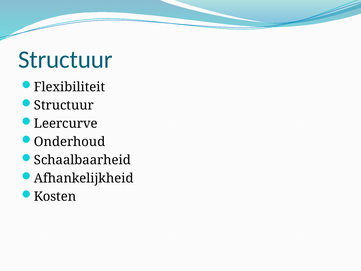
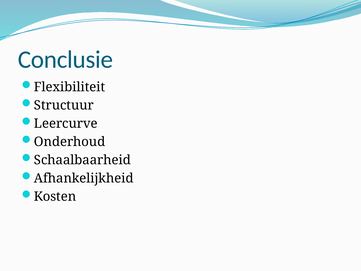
Structuur: Structuur -> Conclusie (65, 60)
